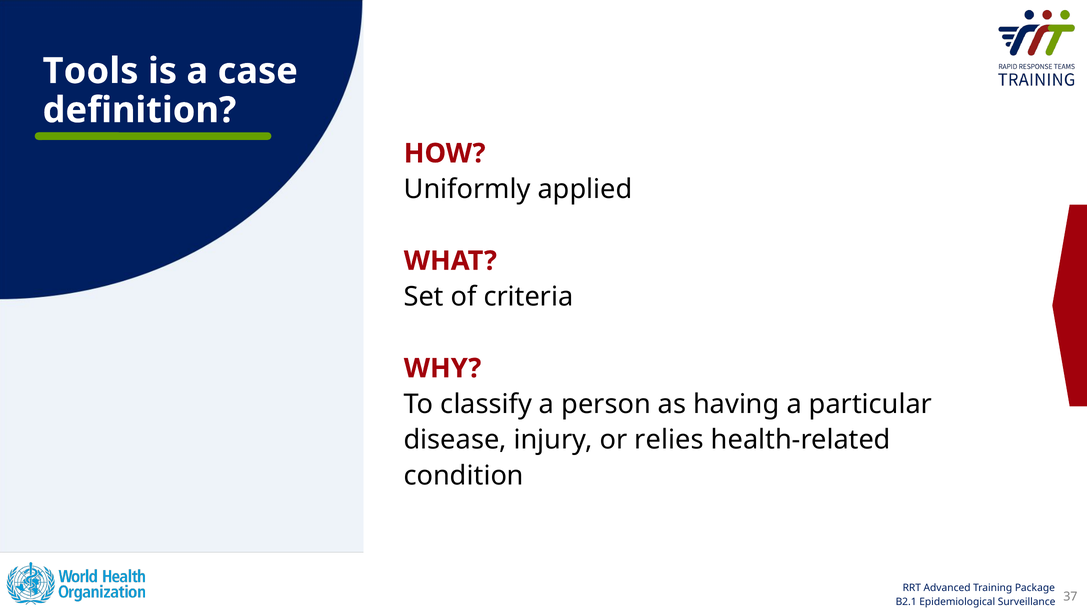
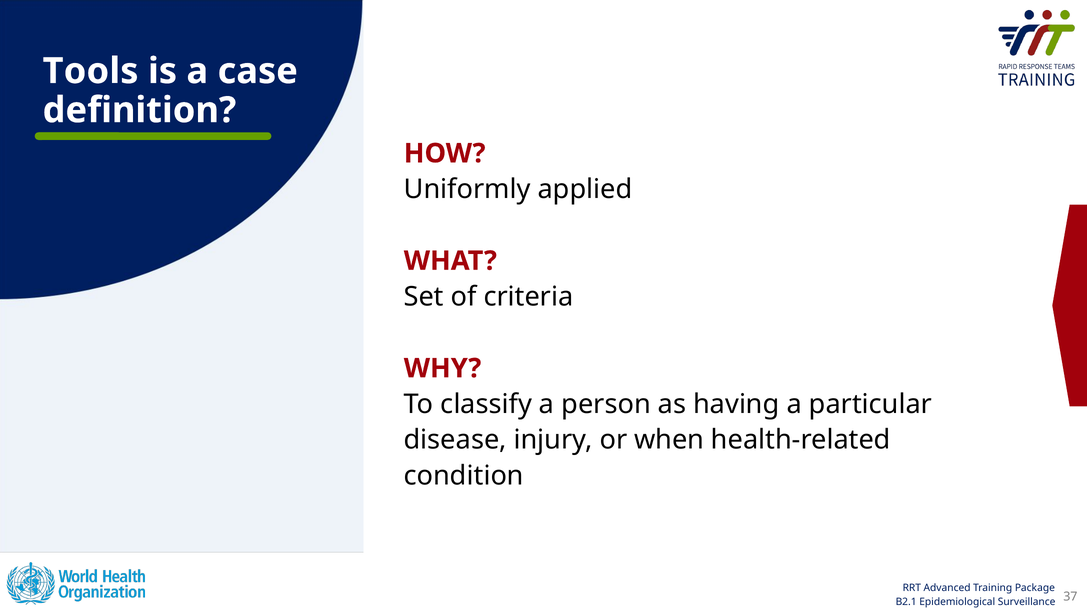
relies: relies -> when (669, 440)
